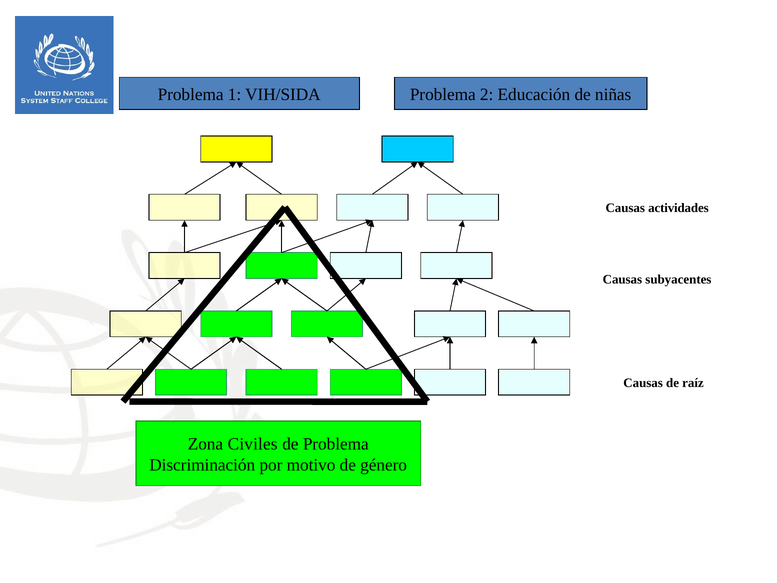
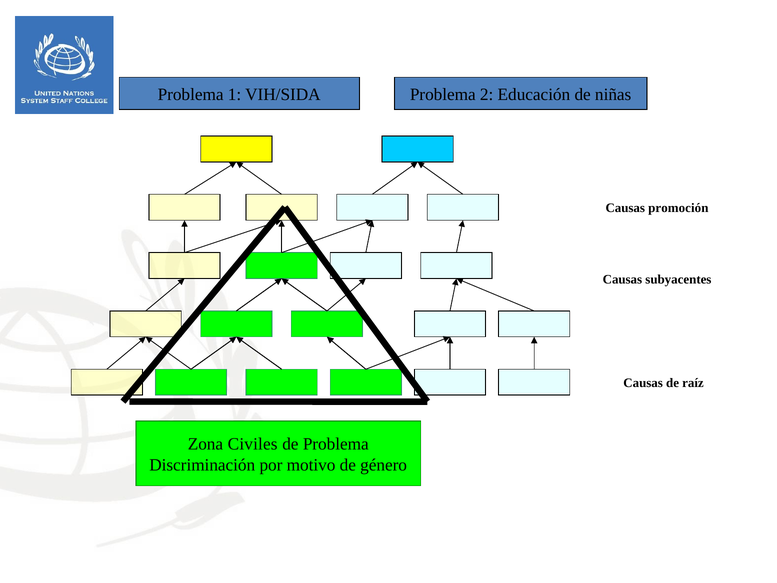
actividades: actividades -> promoción (678, 208)
